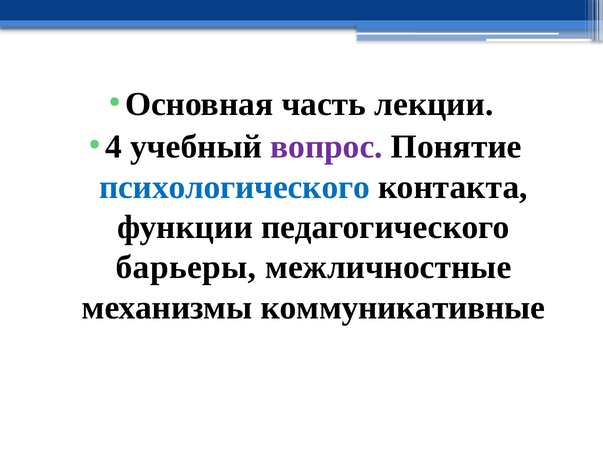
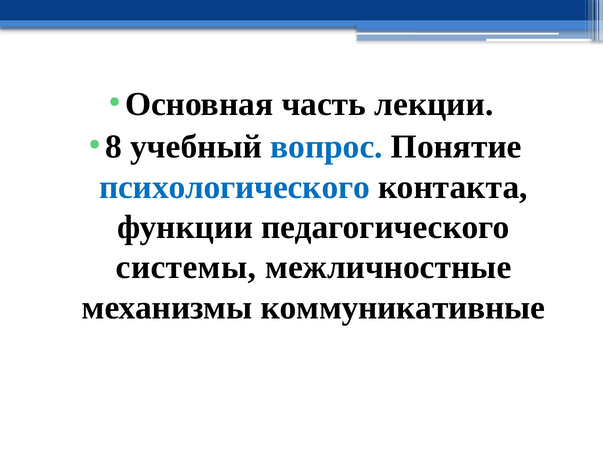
4: 4 -> 8 (113, 147)
вопрос colour: purple -> blue (326, 147)
барьеры: барьеры -> системы (186, 267)
